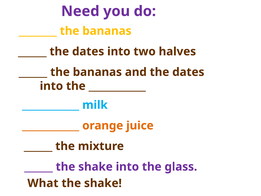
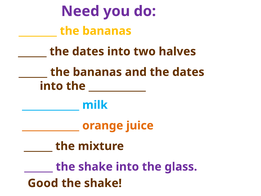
What: What -> Good (43, 183)
